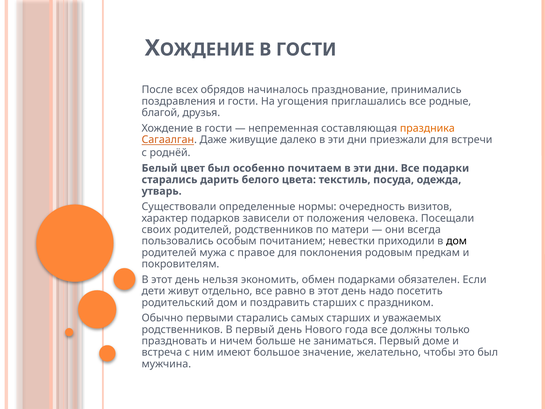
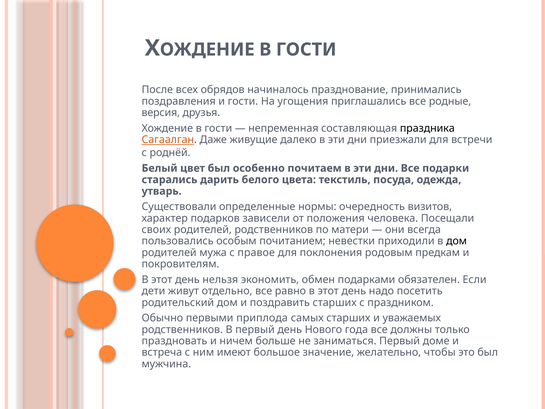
благой: благой -> версия (161, 113)
праздника colour: orange -> black (427, 128)
первыми старались: старались -> приплода (262, 318)
